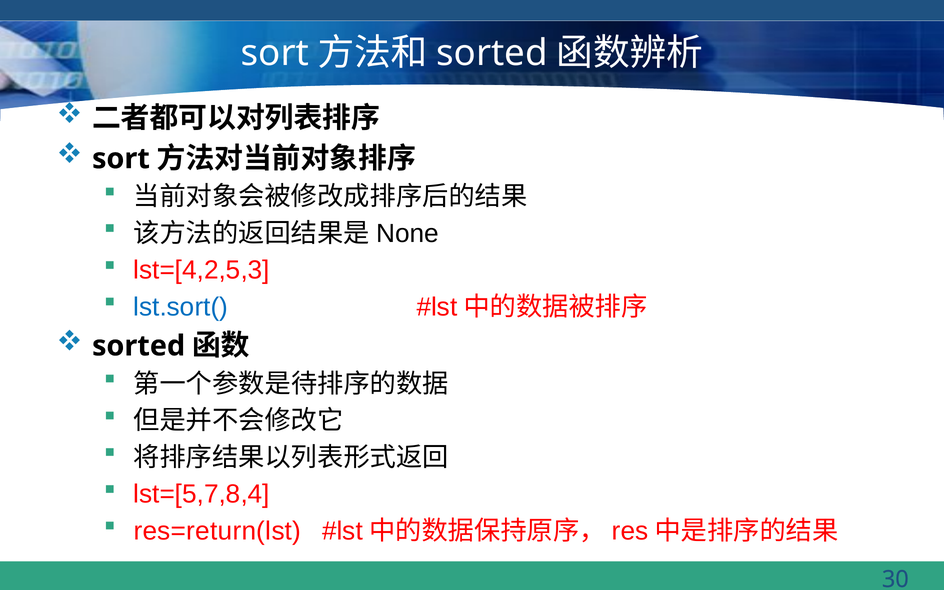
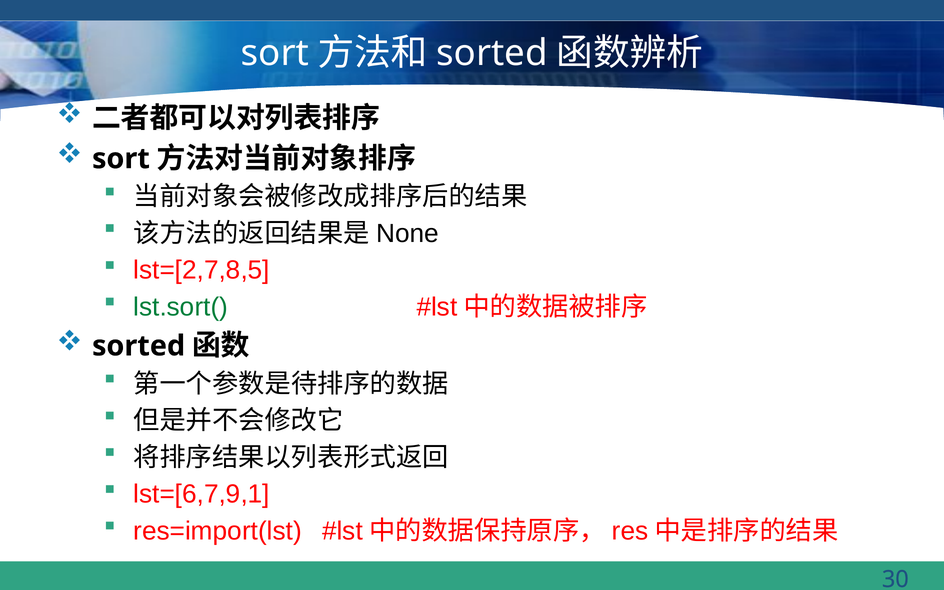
lst=[4,2,5,3: lst=[4,2,5,3 -> lst=[2,7,8,5 (202, 270)
lst.sort( colour: blue -> green (181, 307)
lst=[5,7,8,4: lst=[5,7,8,4 -> lst=[6,7,9,1 (202, 494)
res=return(lst: res=return(lst -> res=import(lst (218, 531)
